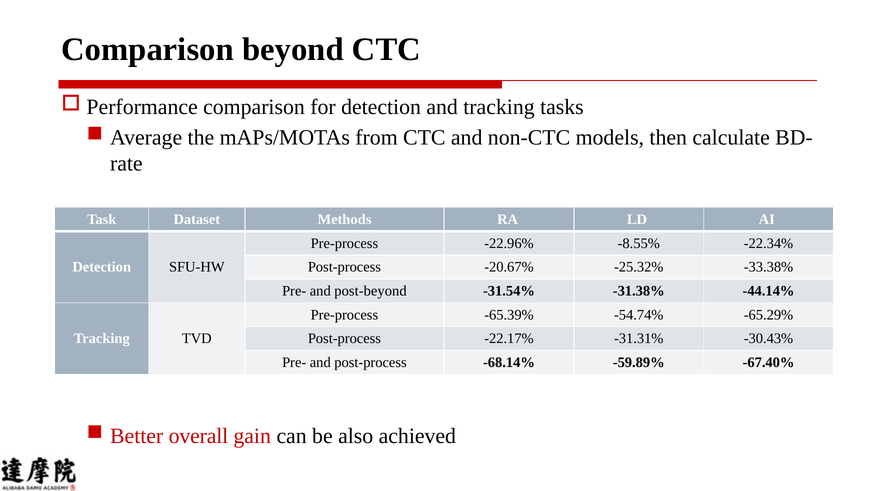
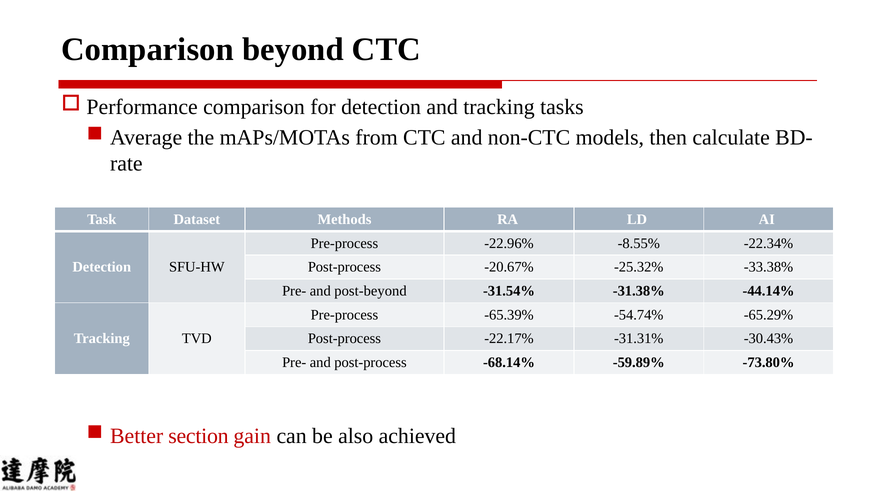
-67.40%: -67.40% -> -73.80% (769, 362)
overall: overall -> section (198, 436)
